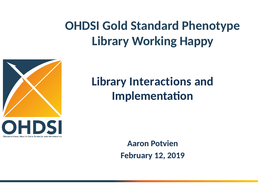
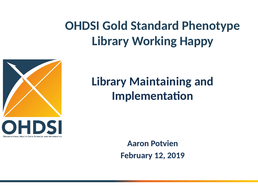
Interactions: Interactions -> Maintaining (160, 82)
